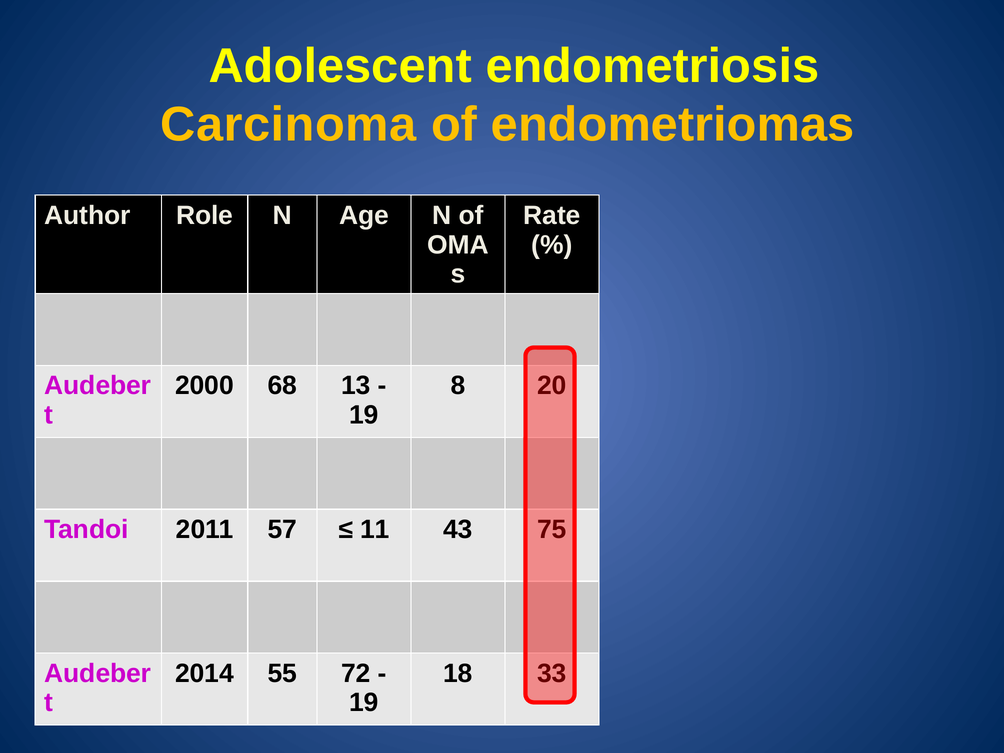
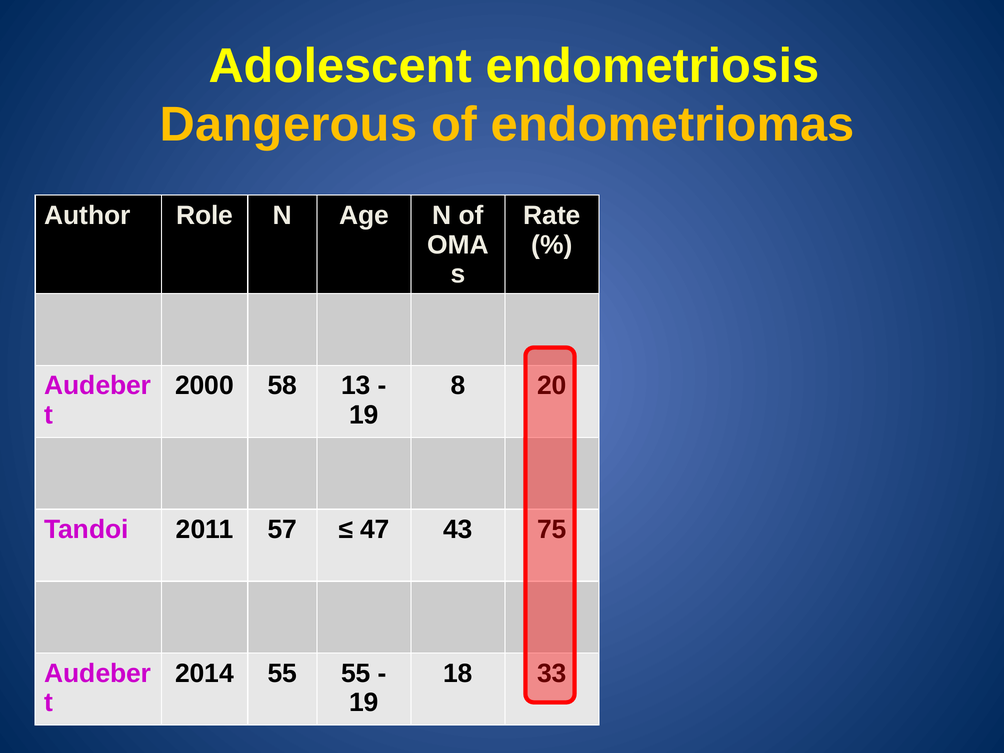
Carcinoma: Carcinoma -> Dangerous (288, 125)
68: 68 -> 58 (283, 386)
11: 11 -> 47 (375, 529)
55 72: 72 -> 55 (356, 673)
